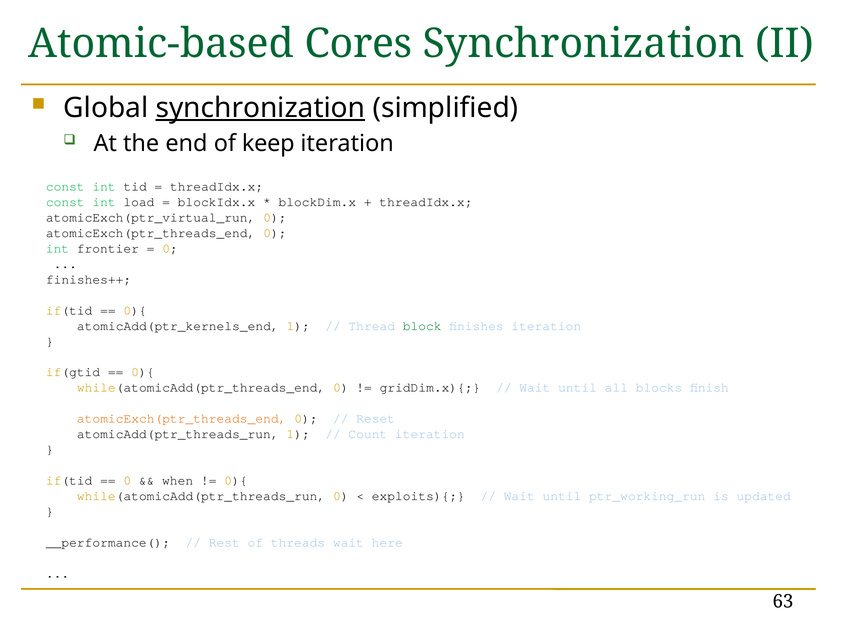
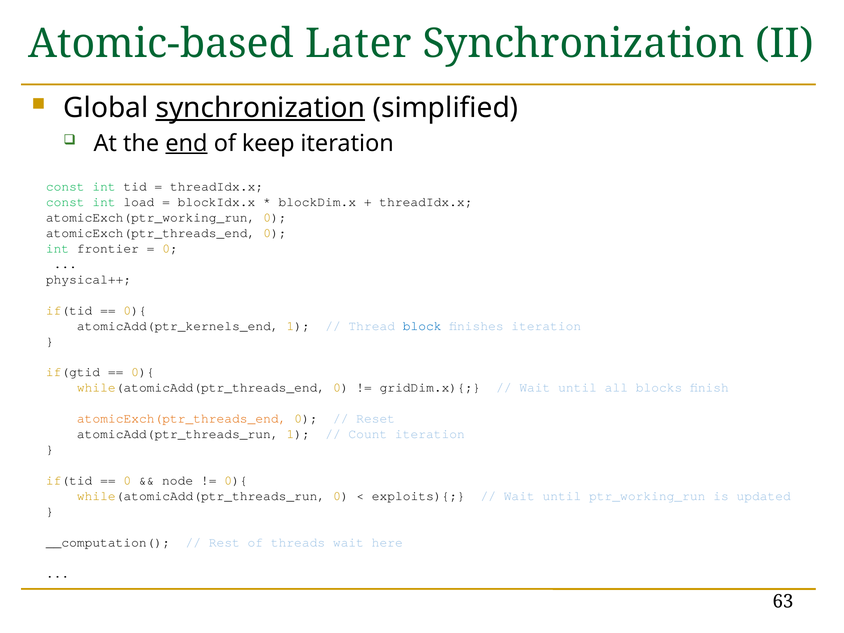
Cores: Cores -> Later (358, 44)
end underline: none -> present (186, 143)
atomicExch(ptr_virtual_run: atomicExch(ptr_virtual_run -> atomicExch(ptr_working_run (151, 217)
finishes++: finishes++ -> physical++ (89, 279)
block colour: green -> blue (422, 326)
when: when -> node (178, 481)
__performance(: __performance( -> __computation( (108, 543)
